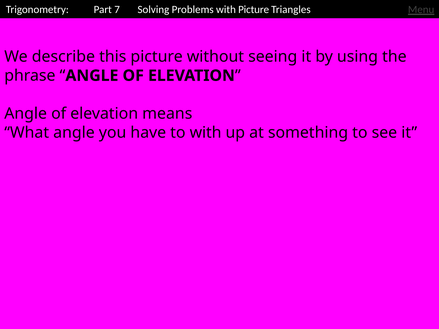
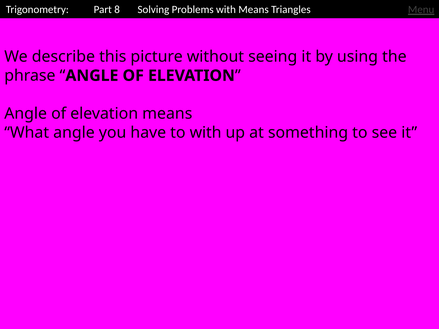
7: 7 -> 8 (117, 9)
with Picture: Picture -> Means (254, 9)
